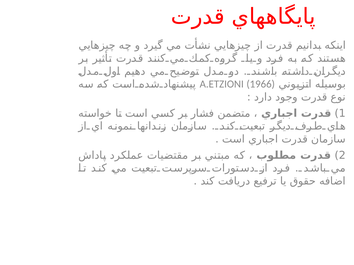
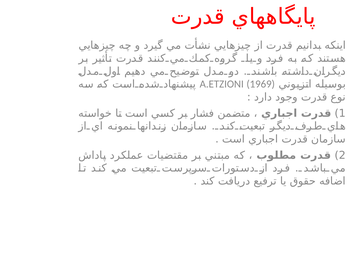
1966: 1966 -> 1969 (261, 84)
